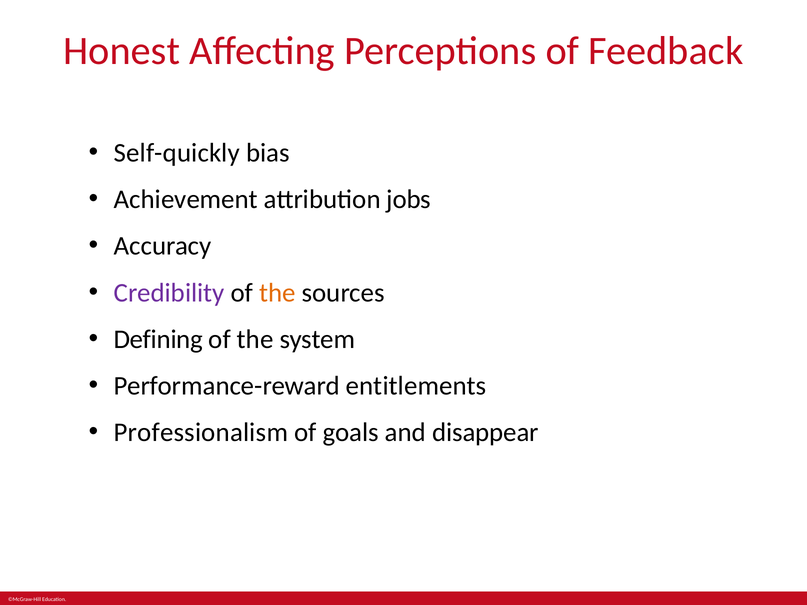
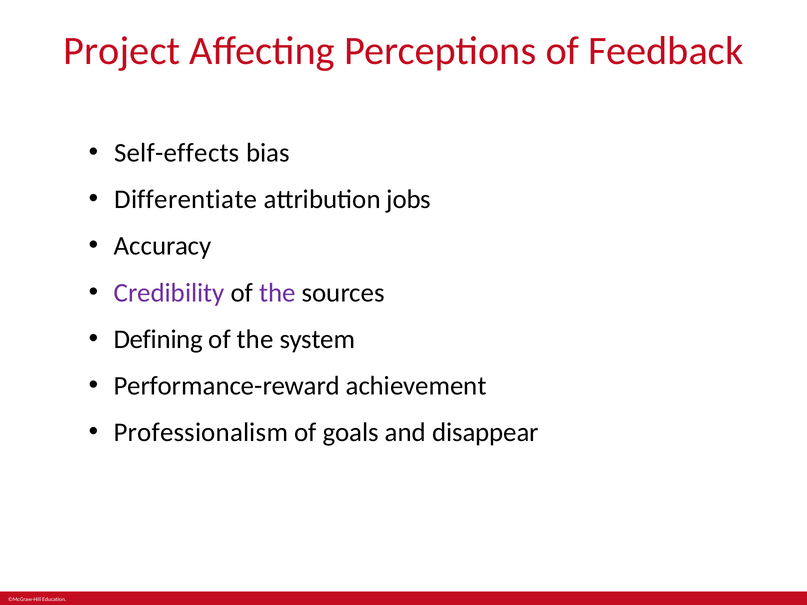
Honest: Honest -> Project (122, 51)
Self-quickly: Self-quickly -> Self-effects (177, 153)
Achievement: Achievement -> Differentiate (186, 200)
the colour: orange -> purple (277, 293)
entitlements: entitlements -> achievement (416, 386)
